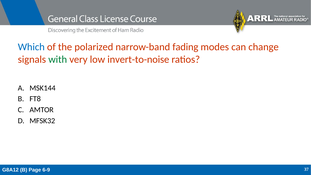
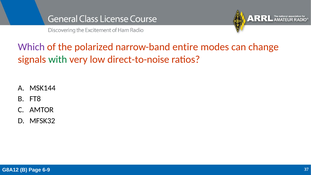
Which colour: blue -> purple (31, 47)
fading: fading -> entire (185, 47)
invert-to-noise: invert-to-noise -> direct-to-noise (138, 59)
